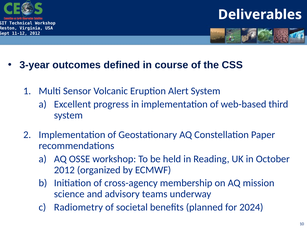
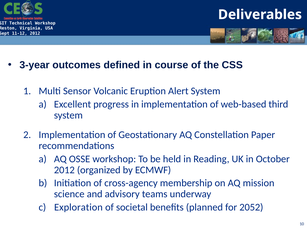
Radiometry: Radiometry -> Exploration (78, 207)
2024: 2024 -> 2052 (251, 207)
